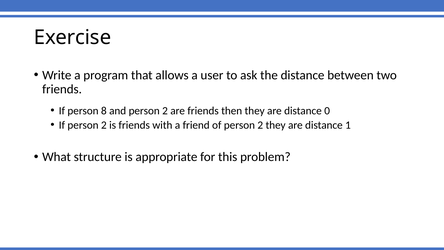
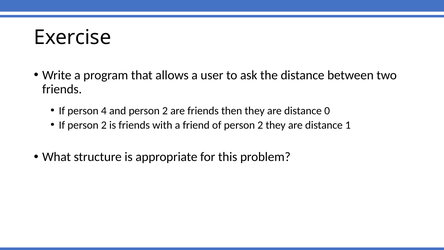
8: 8 -> 4 (104, 111)
